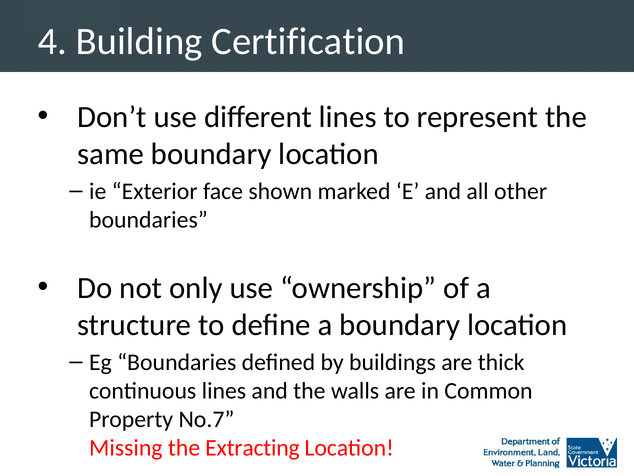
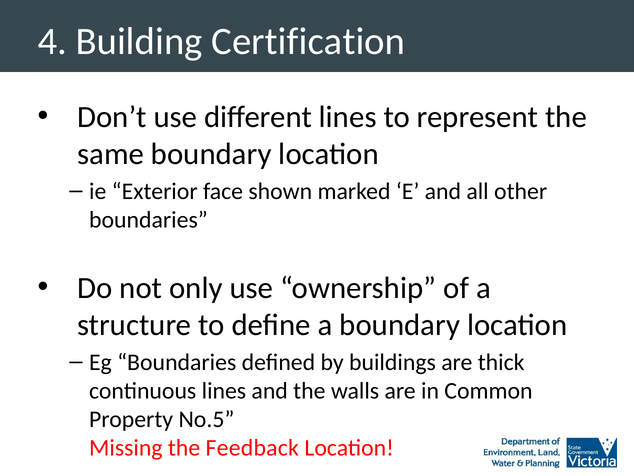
No.7: No.7 -> No.5 (206, 419)
Extracting: Extracting -> Feedback (252, 448)
